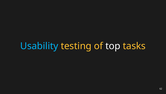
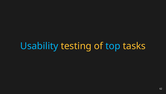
top colour: white -> light blue (113, 46)
